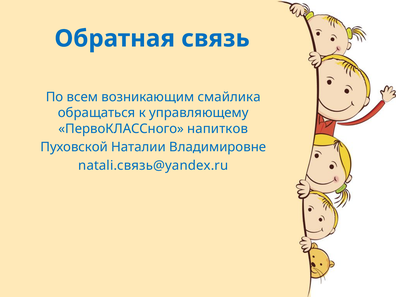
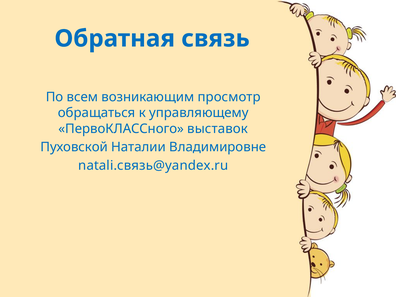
смайлика: смайлика -> просмотр (229, 97)
напитков: напитков -> выставок (218, 129)
